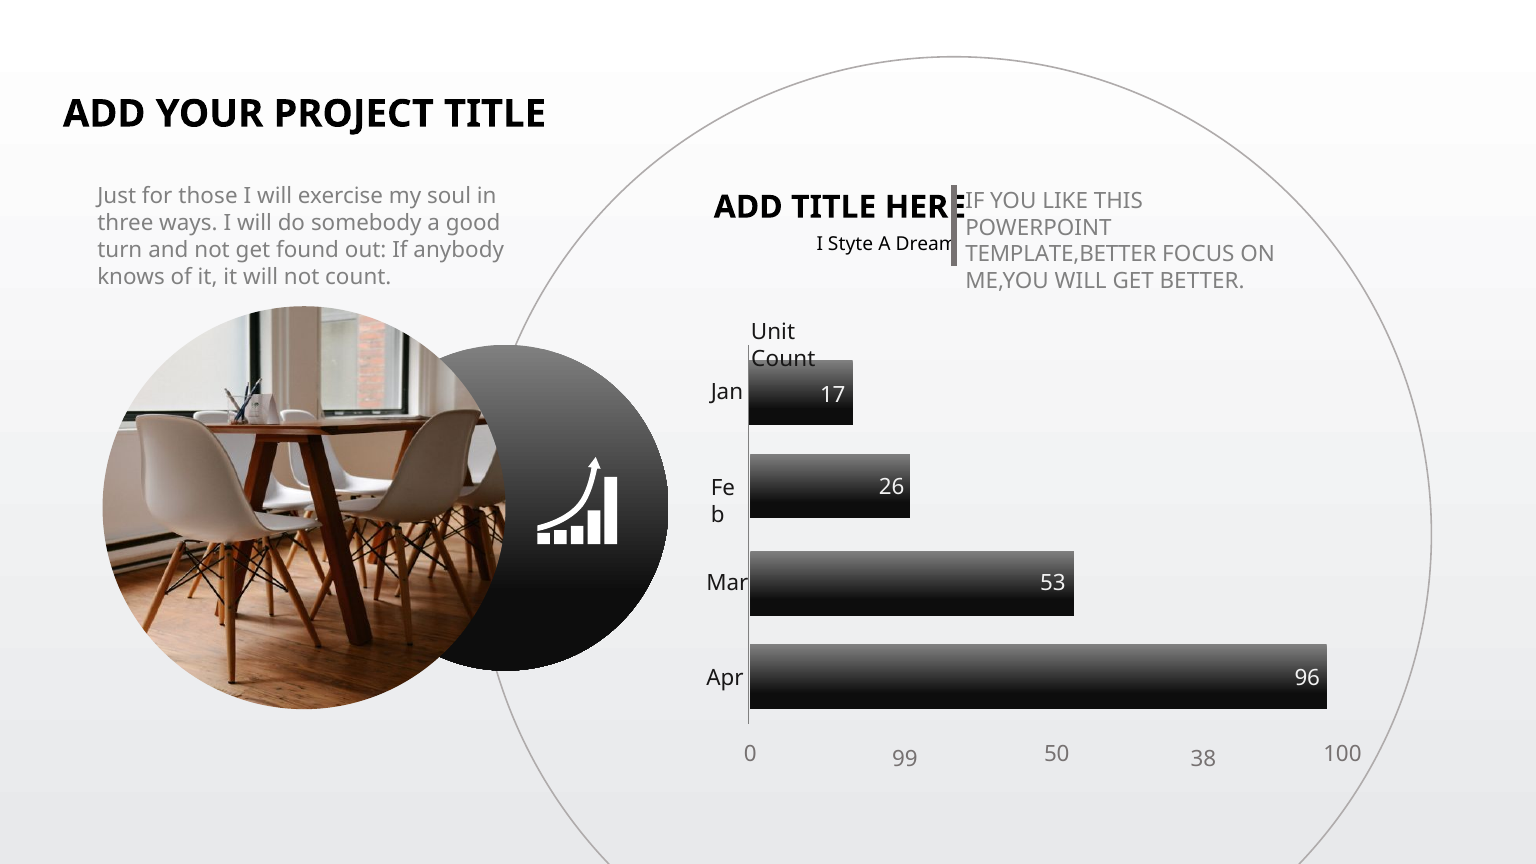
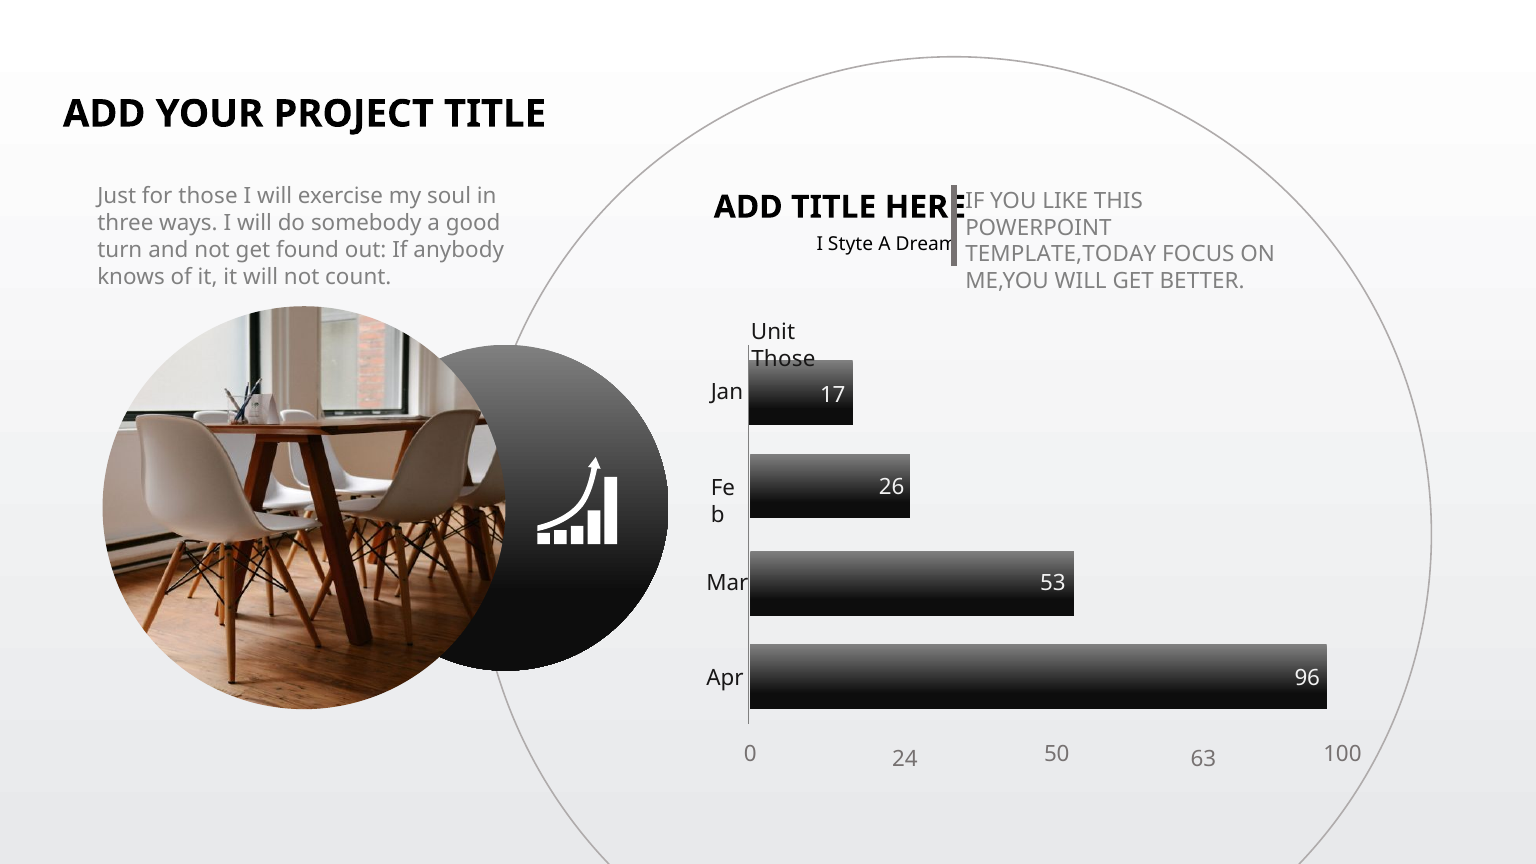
TEMPLATE,BETTER: TEMPLATE,BETTER -> TEMPLATE,TODAY (1061, 255)
Count: Count -> Those (783, 359)
99: 99 -> 24 (905, 759)
38: 38 -> 63 (1203, 759)
